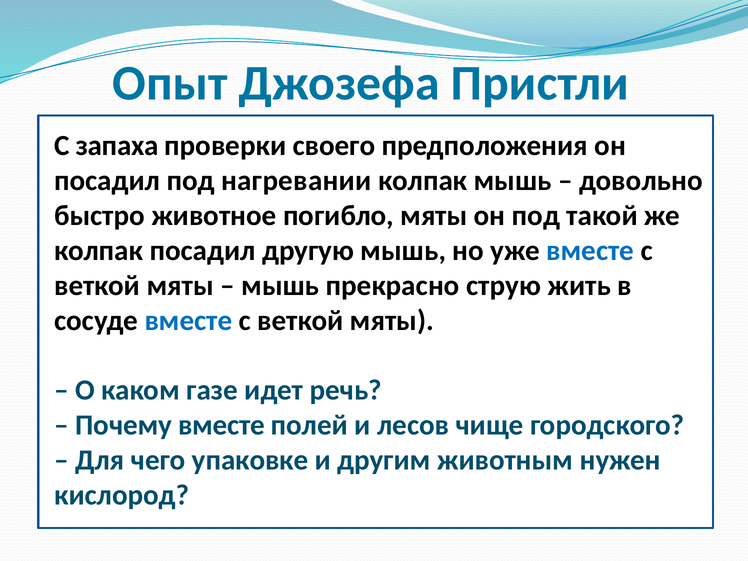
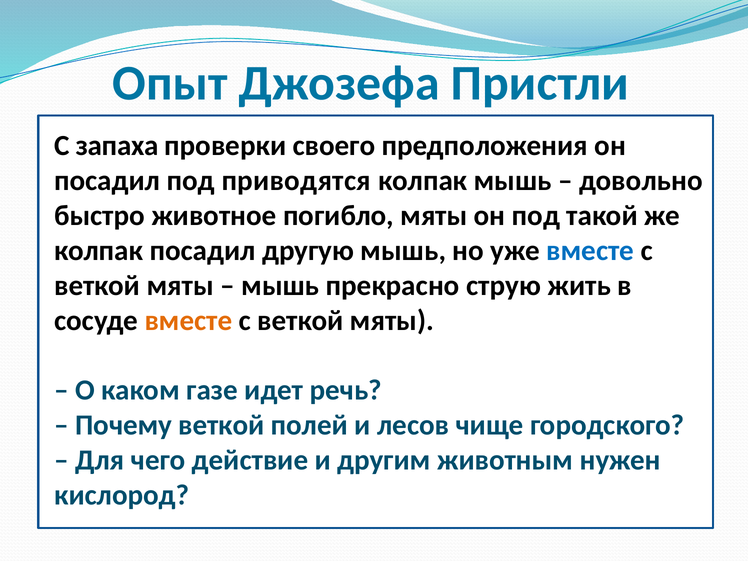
нагревании: нагревании -> приводятся (296, 181)
вместе colour: blue -> orange (188, 320)
Почему вместе: вместе -> веткой (221, 425)
упаковке: упаковке -> действие (250, 460)
